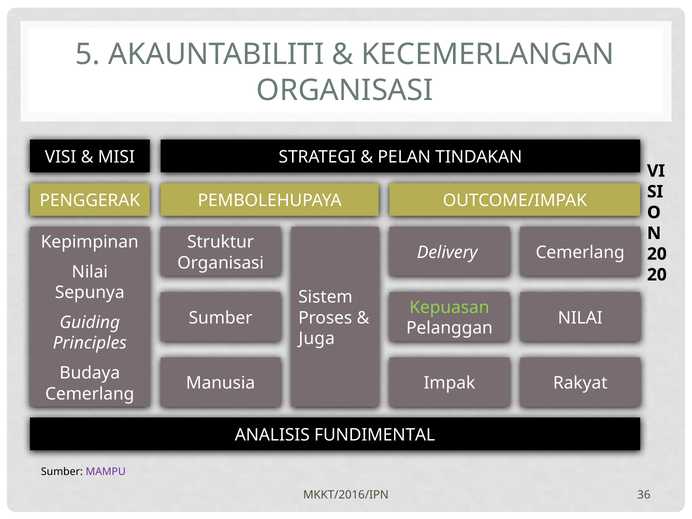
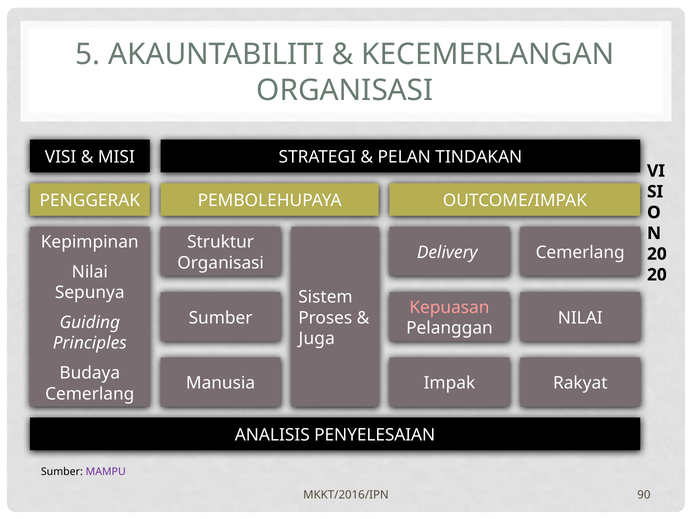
Kepuasan colour: light green -> pink (449, 308)
FUNDIMENTAL: FUNDIMENTAL -> PENYELESAIAN (375, 435)
36: 36 -> 90 (644, 495)
